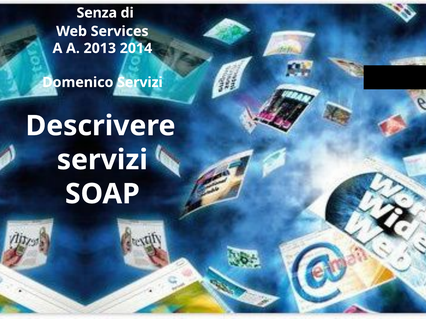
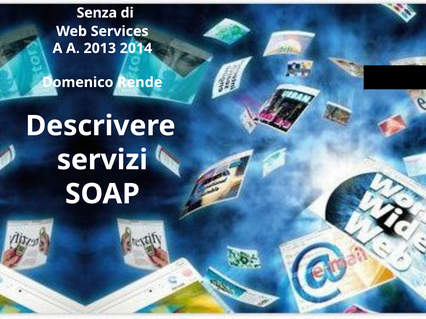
Domenico Servizi: Servizi -> Rende (140, 82)
